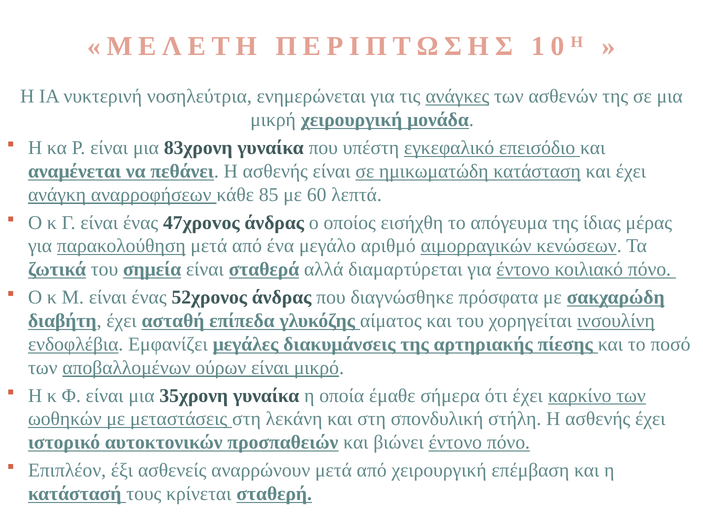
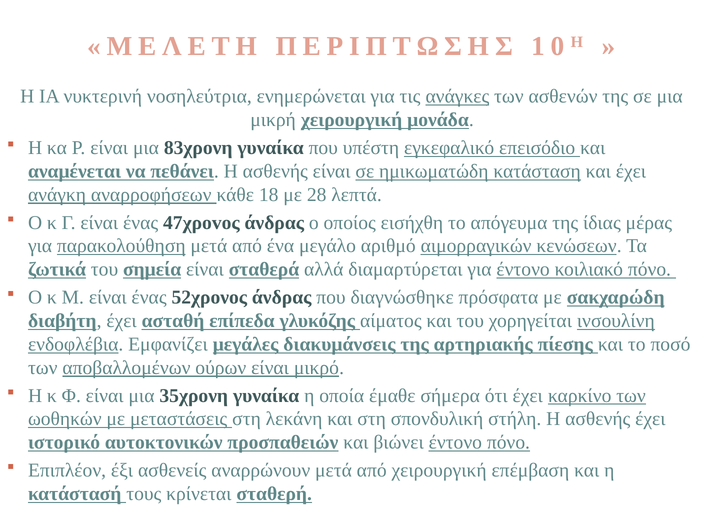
85: 85 -> 18 (269, 195)
60: 60 -> 28 (317, 195)
